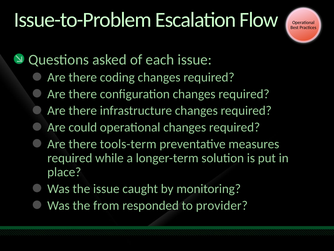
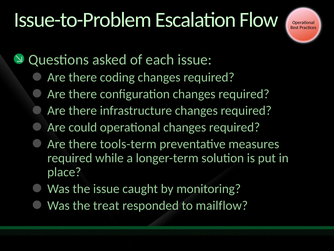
from: from -> treat (106, 205)
provider: provider -> mailflow (222, 205)
